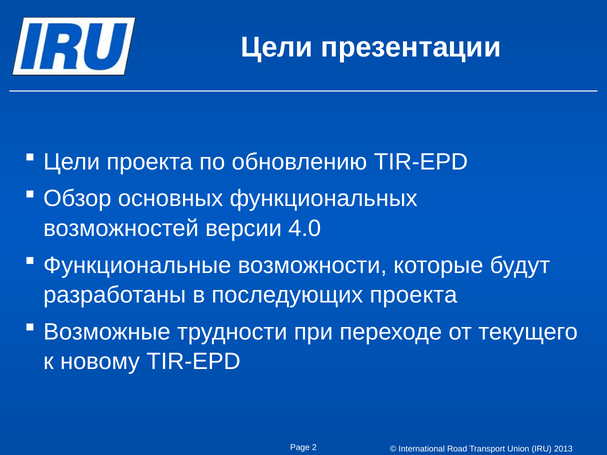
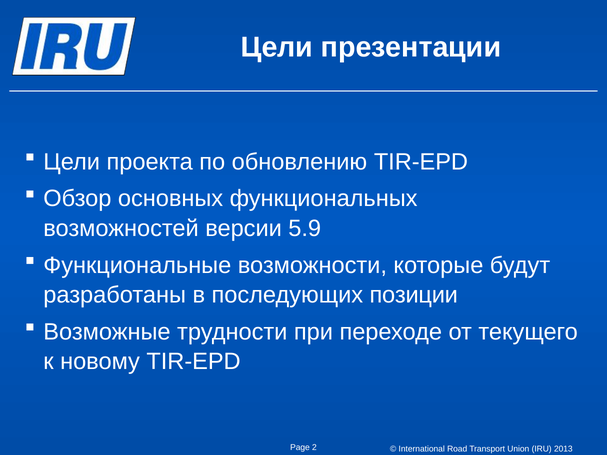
4.0: 4.0 -> 5.9 (305, 229)
последующих проекта: проекта -> позиции (414, 295)
